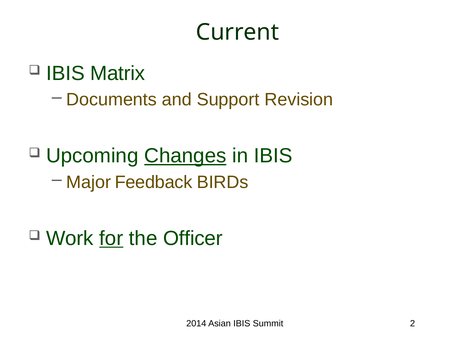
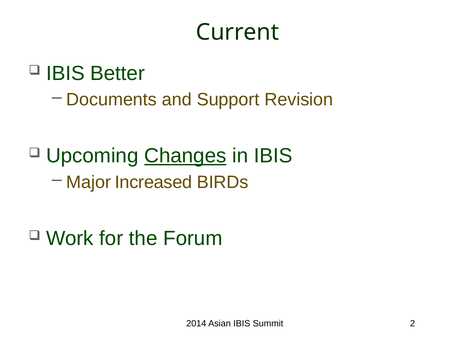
Matrix: Matrix -> Better (118, 73)
Feedback: Feedback -> Increased (154, 183)
for underline: present -> none (111, 239)
Officer: Officer -> Forum (193, 239)
